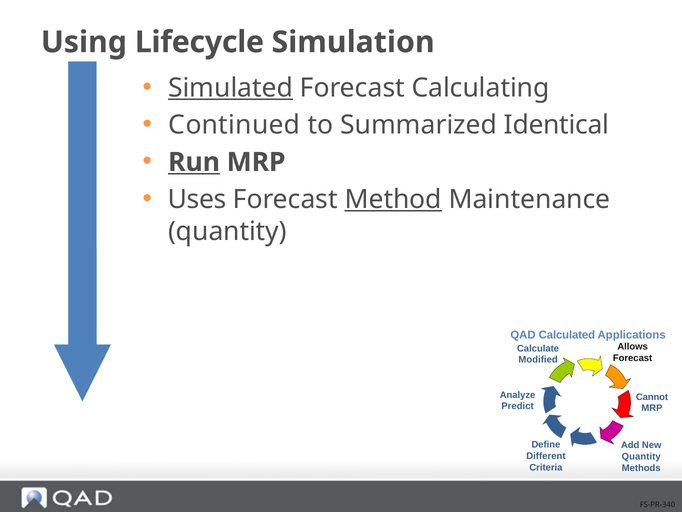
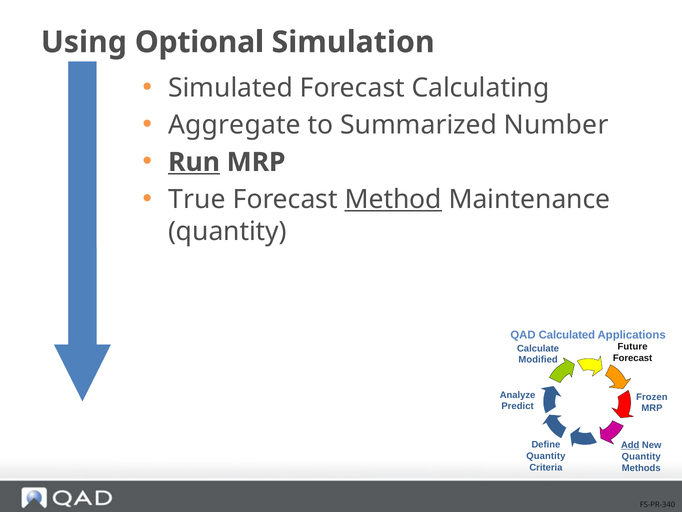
Lifecycle: Lifecycle -> Optional (199, 42)
Simulated underline: present -> none (231, 88)
Continued: Continued -> Aggregate (234, 125)
Identical: Identical -> Number (556, 125)
Uses: Uses -> True (197, 199)
Allows: Allows -> Future (633, 346)
Cannot: Cannot -> Frozen (652, 397)
Add underline: none -> present (630, 445)
Different: Different -> Quantity (546, 456)
